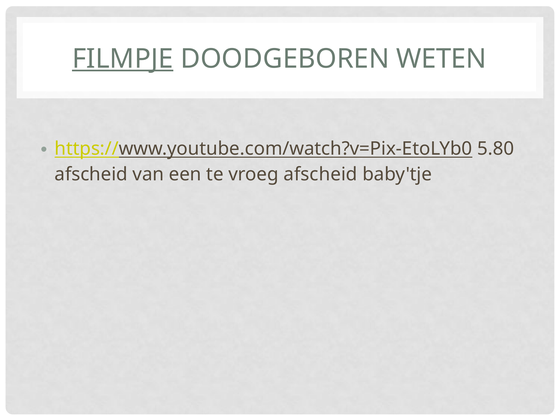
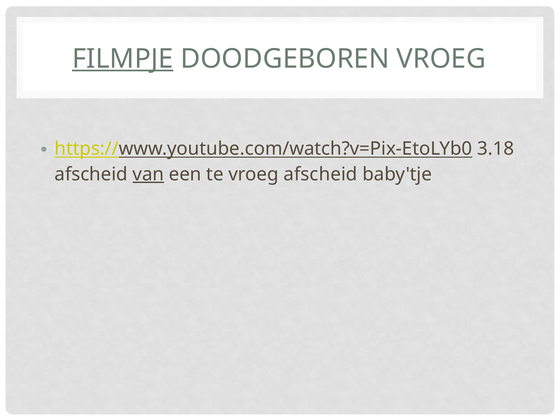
DOODGEBOREN WETEN: WETEN -> VROEG (441, 59)
5.80: 5.80 -> 3.18 (496, 149)
van underline: none -> present (148, 174)
